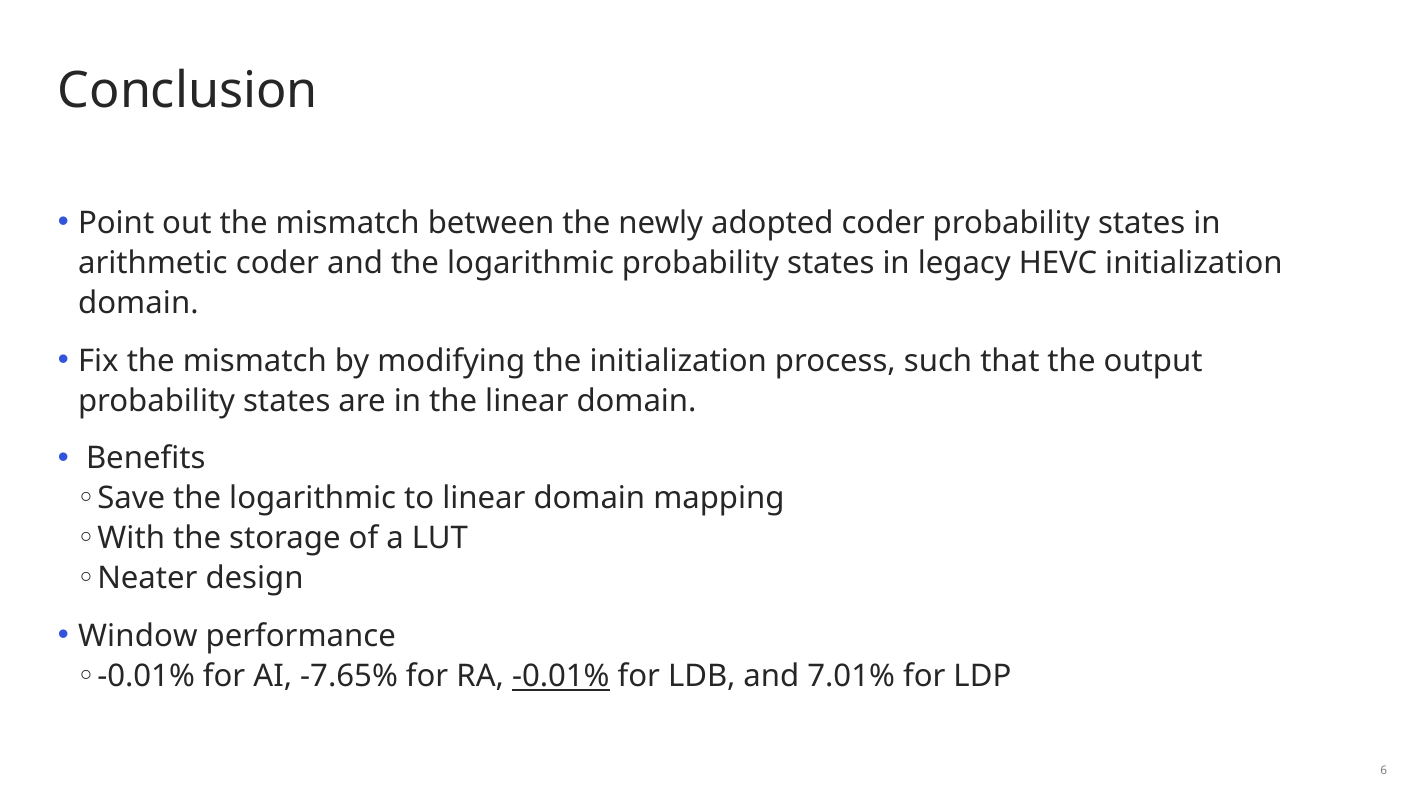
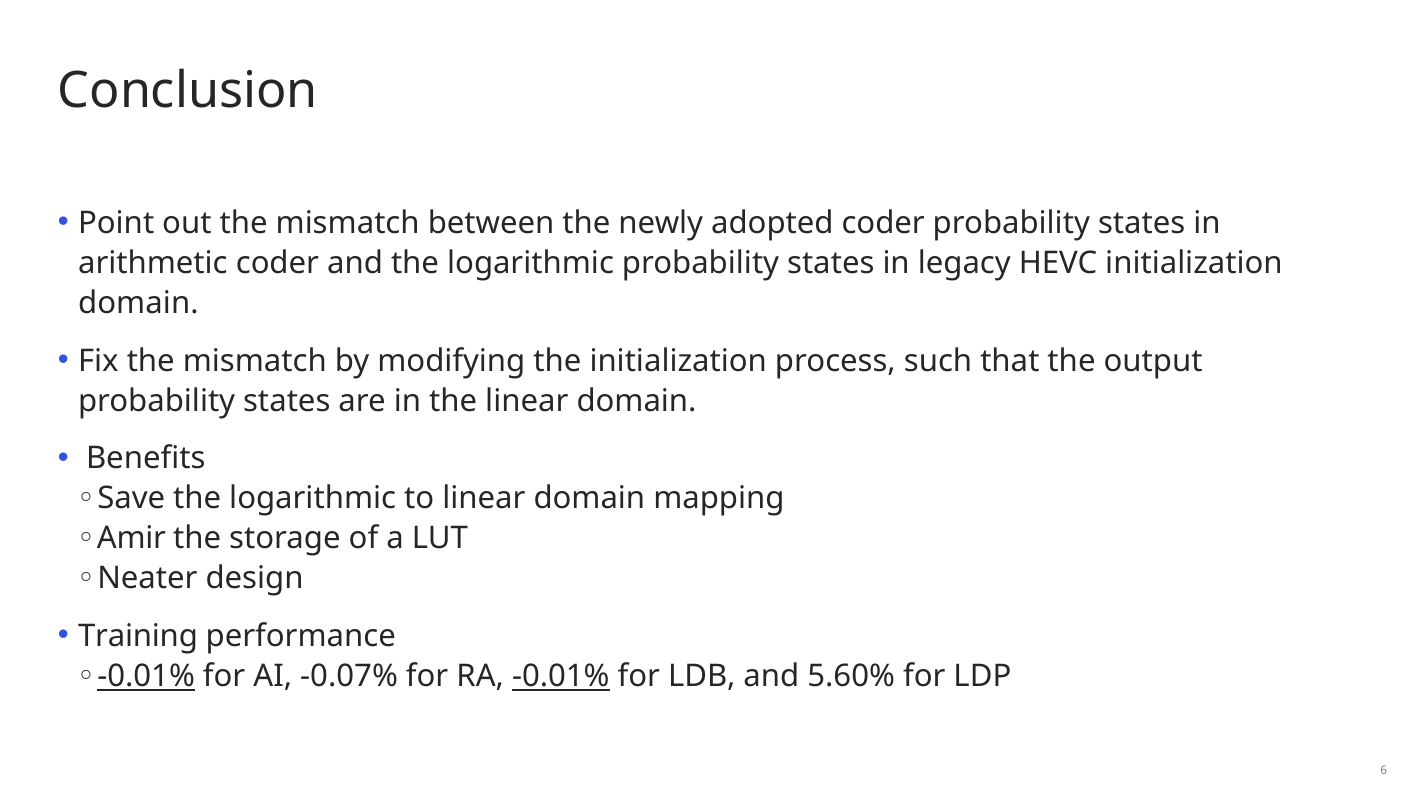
With: With -> Amir (131, 538)
Window: Window -> Training (138, 636)
-0.01% underline: none -> present (146, 676)
-7.65%: -7.65% -> -0.07% (349, 676)
7.01%: 7.01% -> 5.60% (851, 676)
